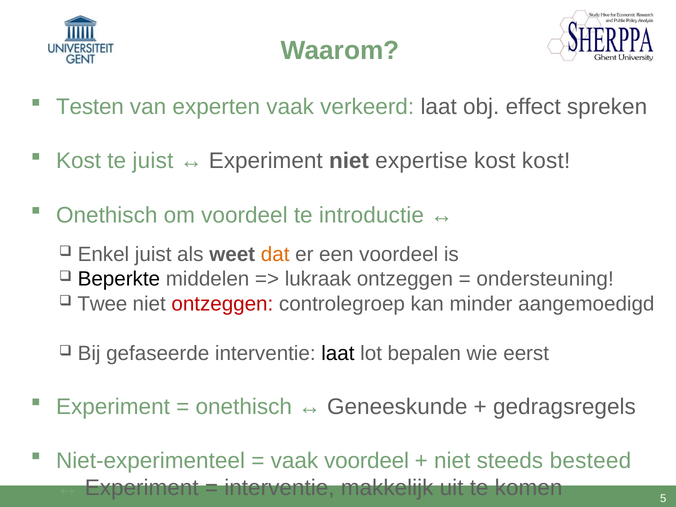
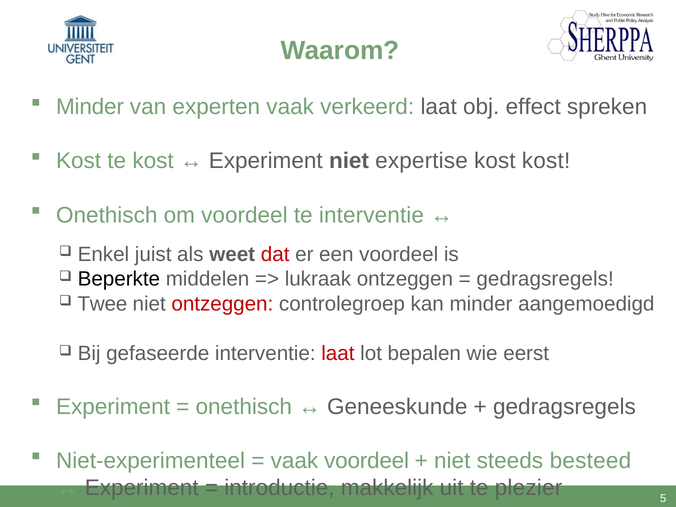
Testen: Testen -> Minder (90, 107)
te juist: juist -> kost (153, 161)
te introductie: introductie -> interventie (371, 215)
dat colour: orange -> red (275, 254)
ondersteuning: ondersteuning -> gedragsregels (545, 279)
laat colour: black -> red (338, 354)
interventie: interventie -> introductie (279, 488)
komen: komen -> plezier (529, 488)
